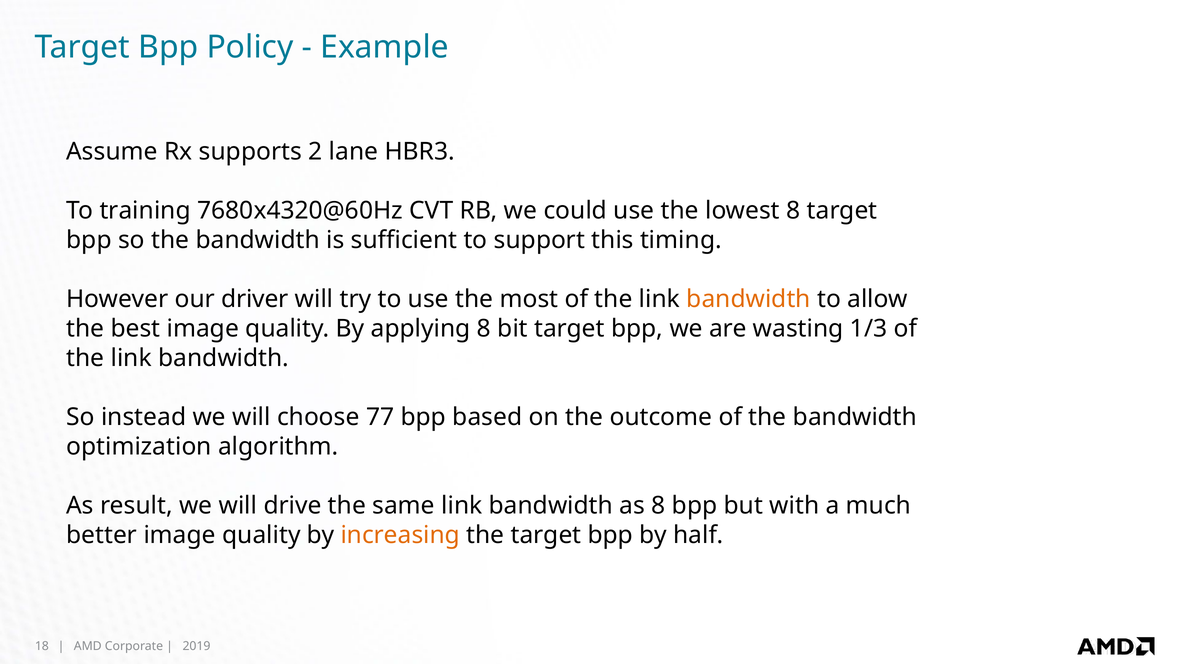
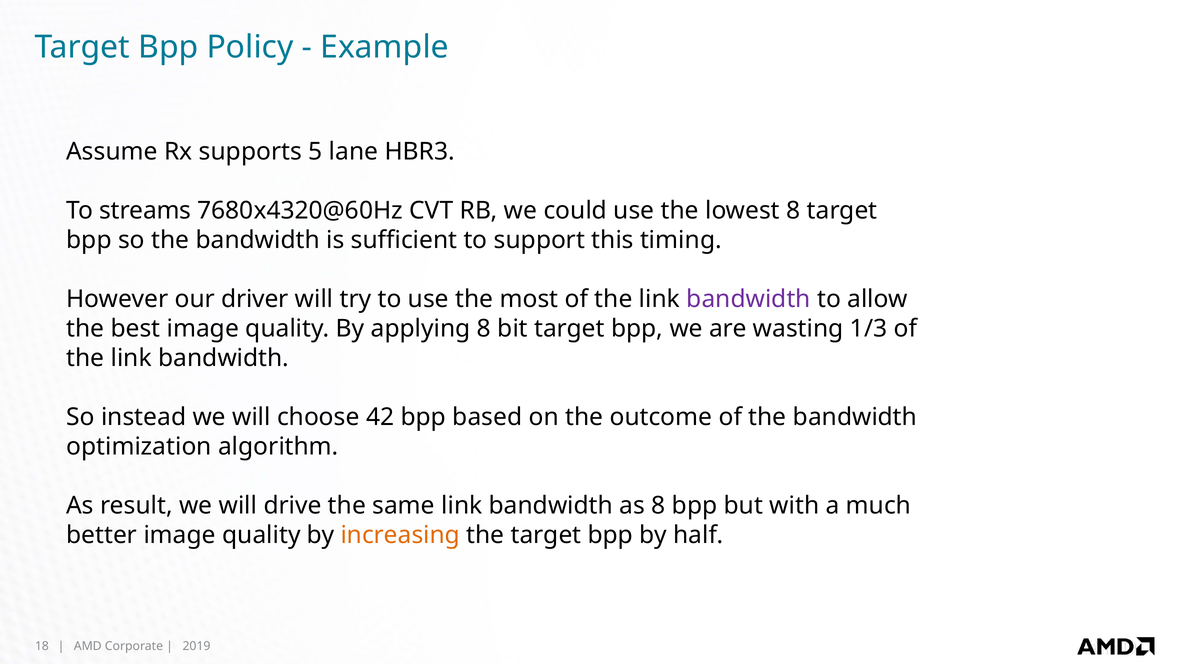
2: 2 -> 5 (315, 151)
training: training -> streams (145, 210)
bandwidth colour: orange -> purple (749, 299)
77: 77 -> 42 (380, 417)
